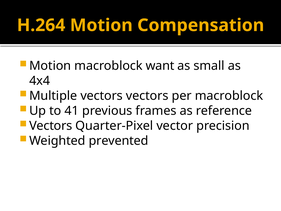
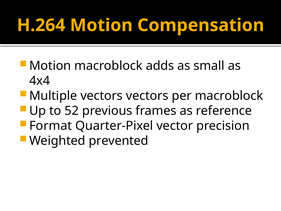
want: want -> adds (160, 66)
41: 41 -> 52 (72, 111)
Vectors: Vectors -> Format (51, 126)
